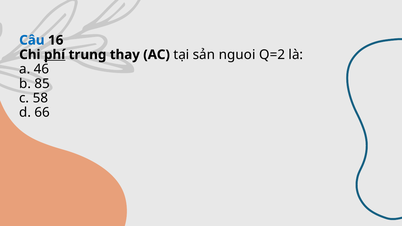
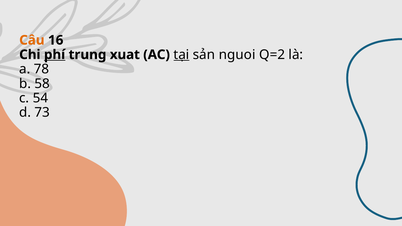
Câu colour: blue -> orange (32, 40)
thay: thay -> xuat (125, 55)
tại underline: none -> present (181, 55)
46: 46 -> 78 (41, 69)
85: 85 -> 58 (42, 84)
58: 58 -> 54 (40, 98)
66: 66 -> 73 (42, 113)
